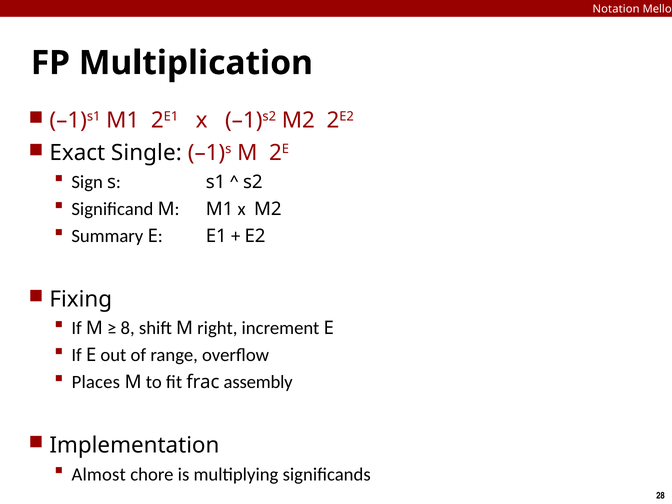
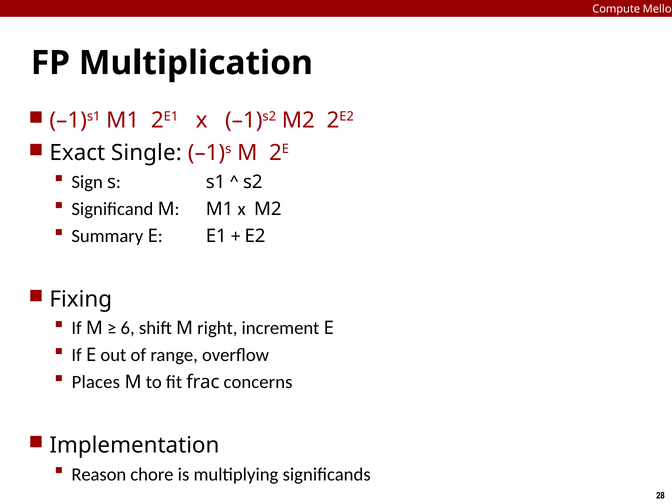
Notation: Notation -> Compute (616, 9)
8: 8 -> 6 (128, 328)
assembly: assembly -> concerns (258, 382)
Almost: Almost -> Reason (99, 474)
